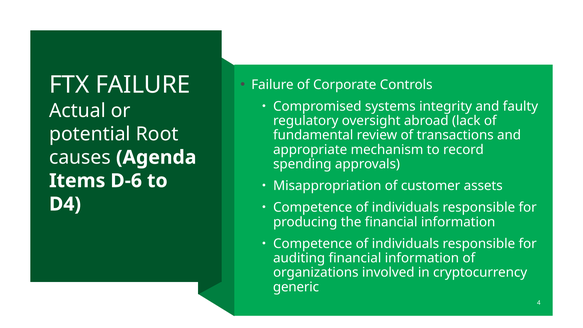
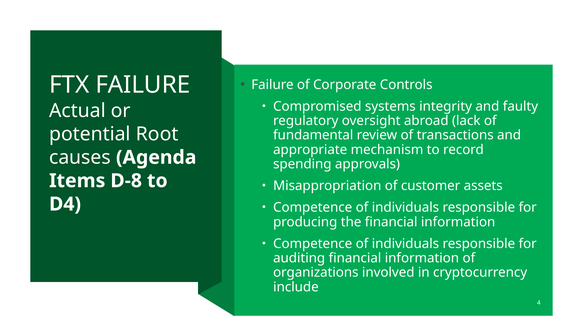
D-6: D-6 -> D-8 (126, 181)
generic: generic -> include (296, 287)
